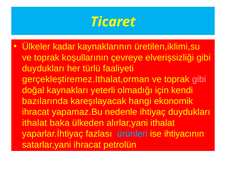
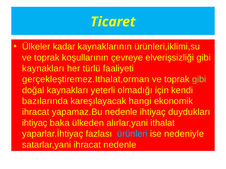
üretilen,iklimi,su: üretilen,iklimi,su -> ürünleri,iklimi,su (167, 47)
duydukları: duydukları -> kaynakları (43, 69)
gibi colour: pink -> light green (199, 80)
ithalat: ithalat -> ihtiyaç (35, 123)
ihtiyacının: ihtiyacının -> nedeniyle (184, 134)
ihracat petrolün: petrolün -> nedenle (120, 145)
